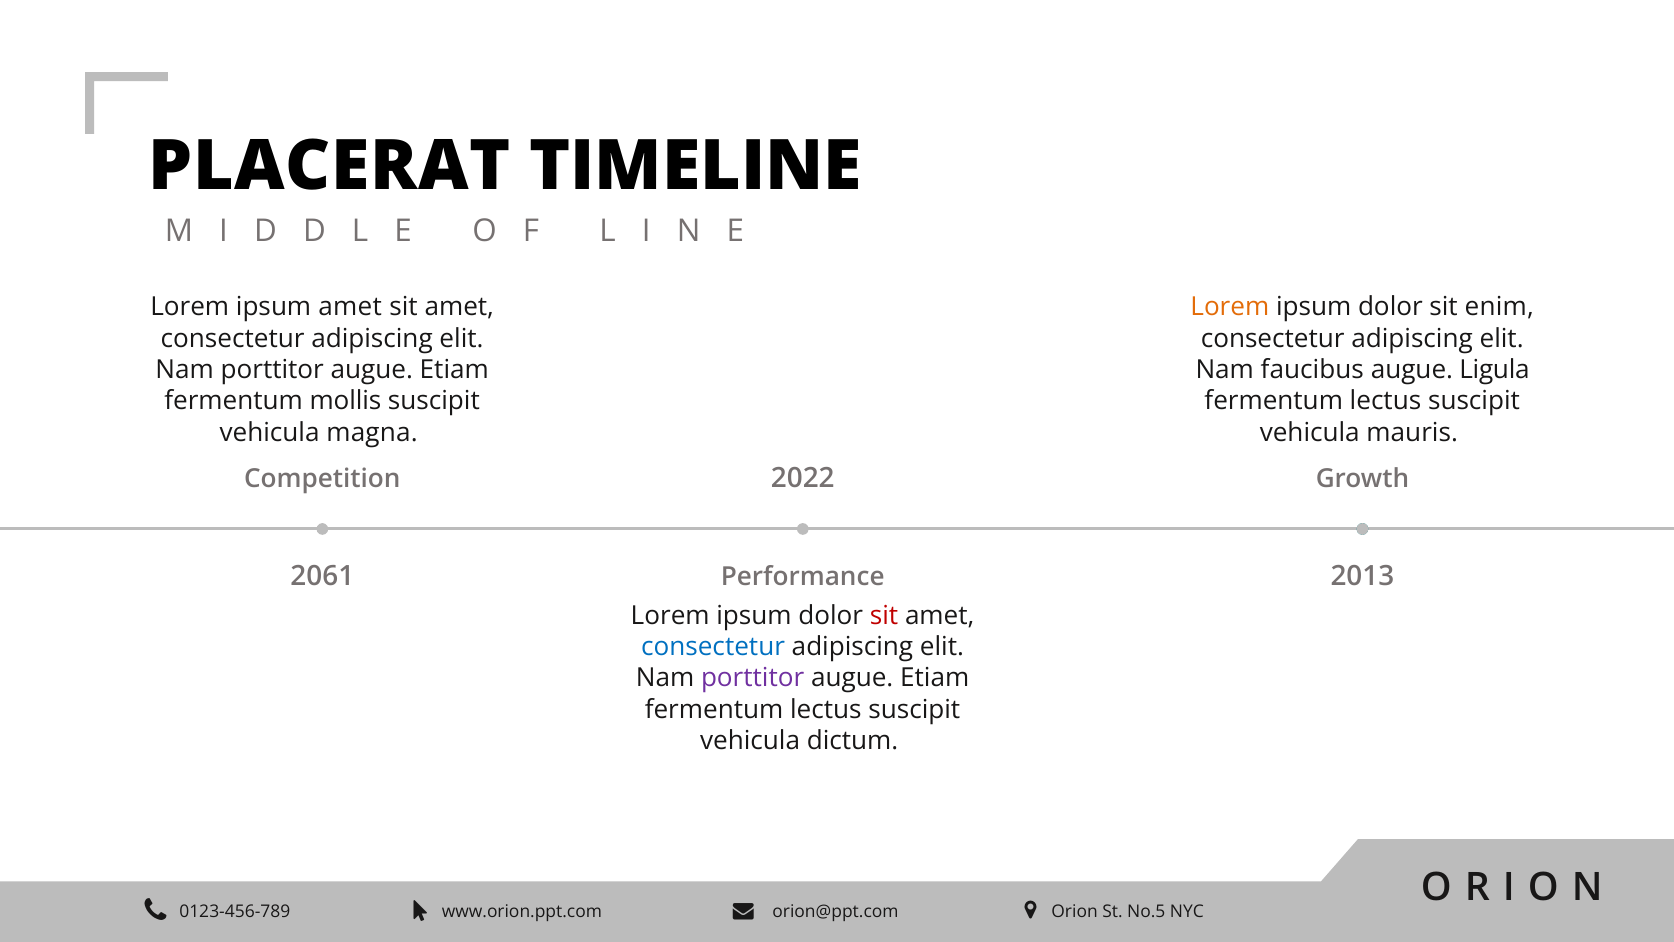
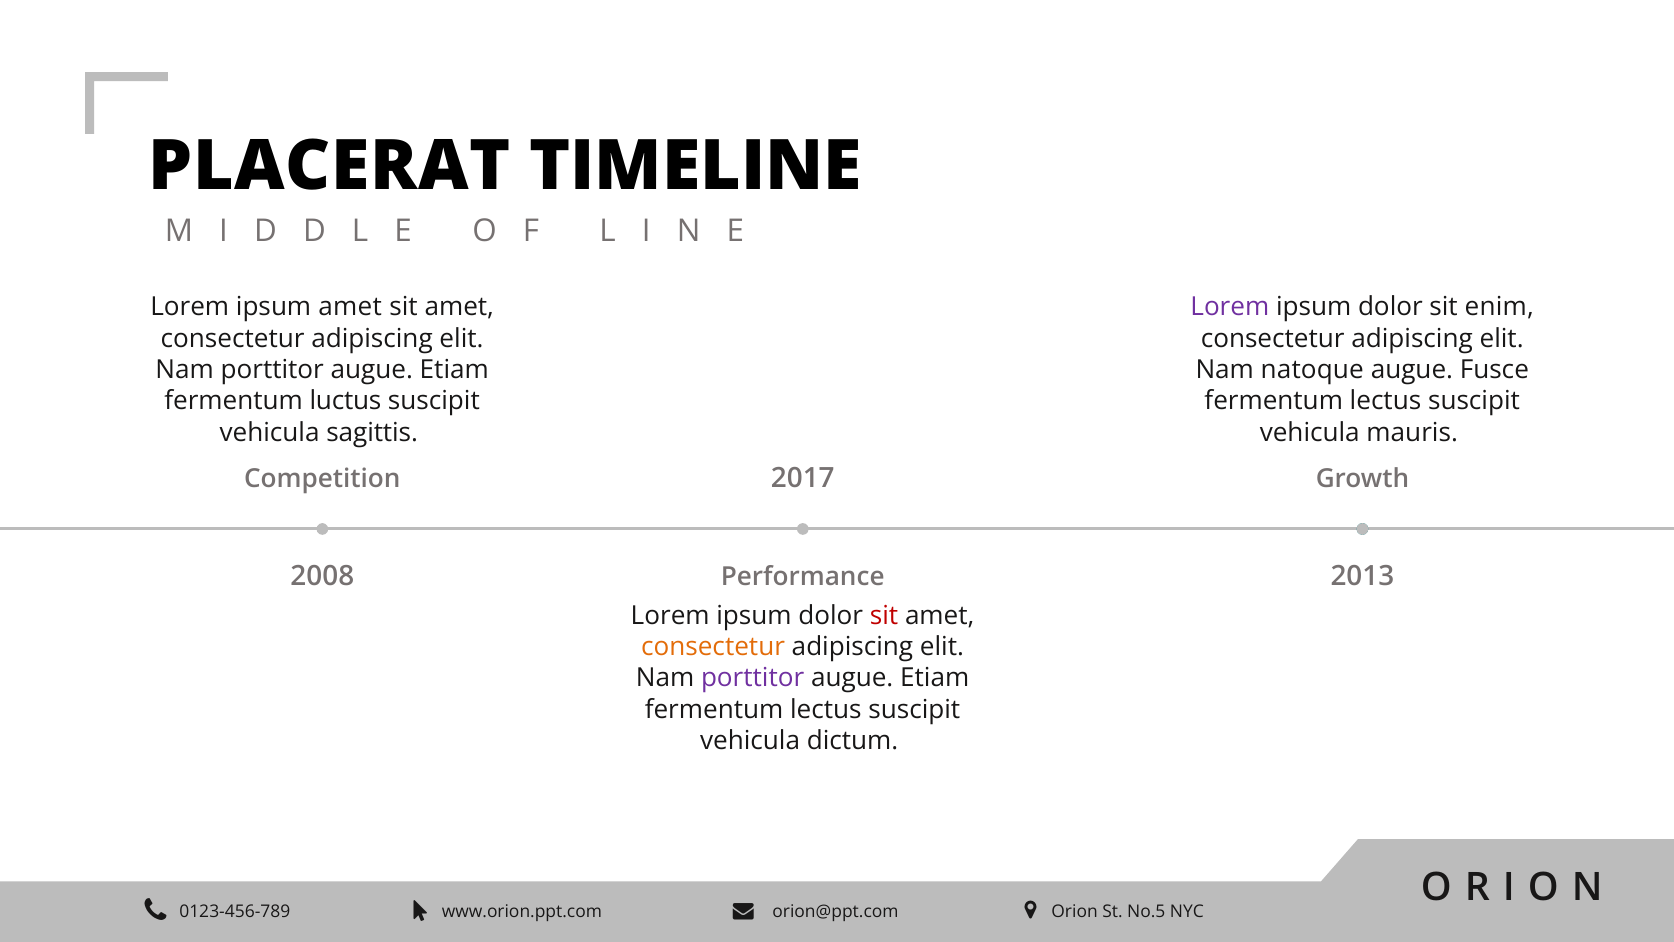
Lorem colour: orange -> purple (1230, 307)
faucibus: faucibus -> natoque (1312, 370)
Ligula: Ligula -> Fusce (1494, 370)
mollis: mollis -> luctus (346, 401)
magna: magna -> sagittis (372, 432)
2022: 2022 -> 2017 (803, 478)
2061: 2061 -> 2008 (322, 576)
consectetur colour: blue -> orange (713, 647)
